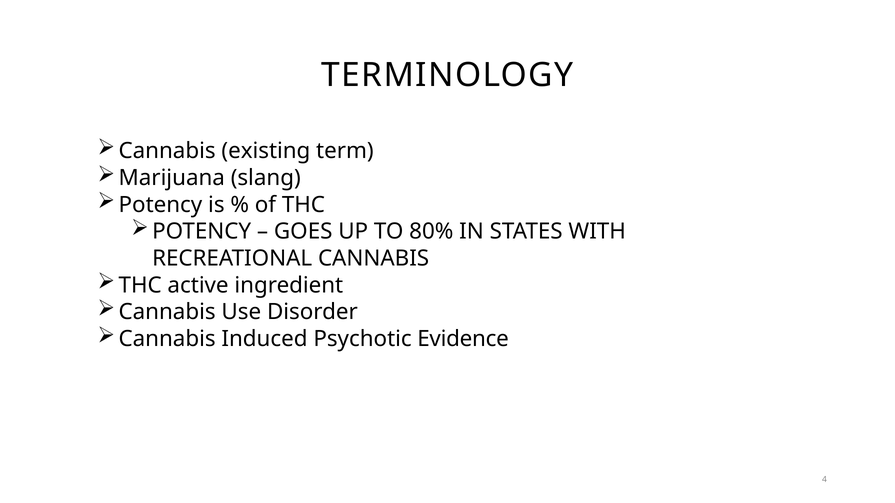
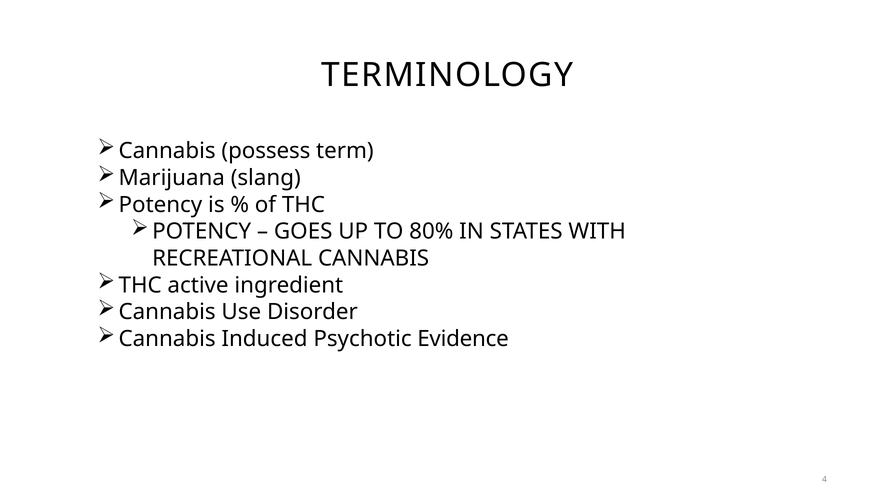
existing: existing -> possess (266, 151)
